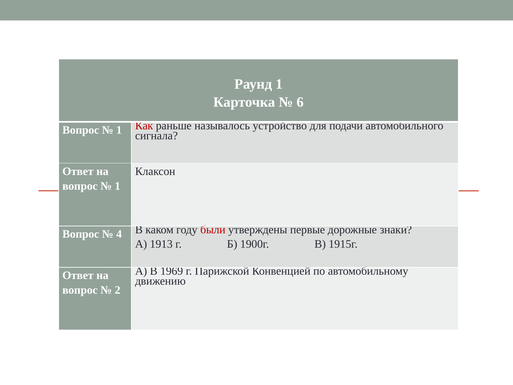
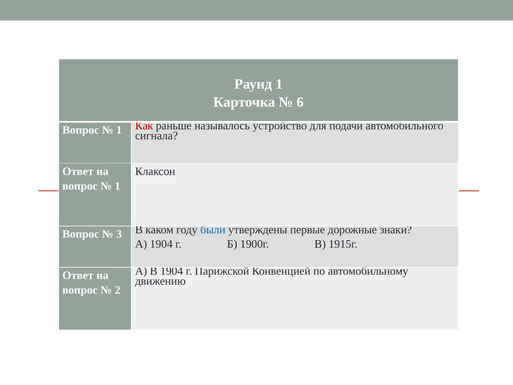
4: 4 -> 3 (119, 234)
были colour: red -> blue (213, 230)
А 1913: 1913 -> 1904 (161, 244)
В 1969: 1969 -> 1904 (172, 271)
